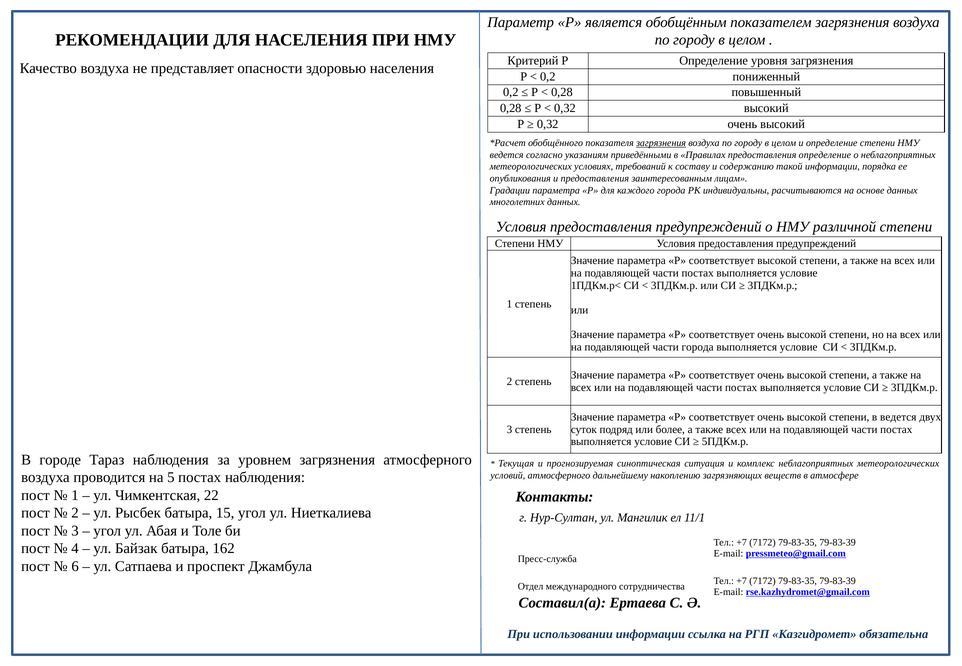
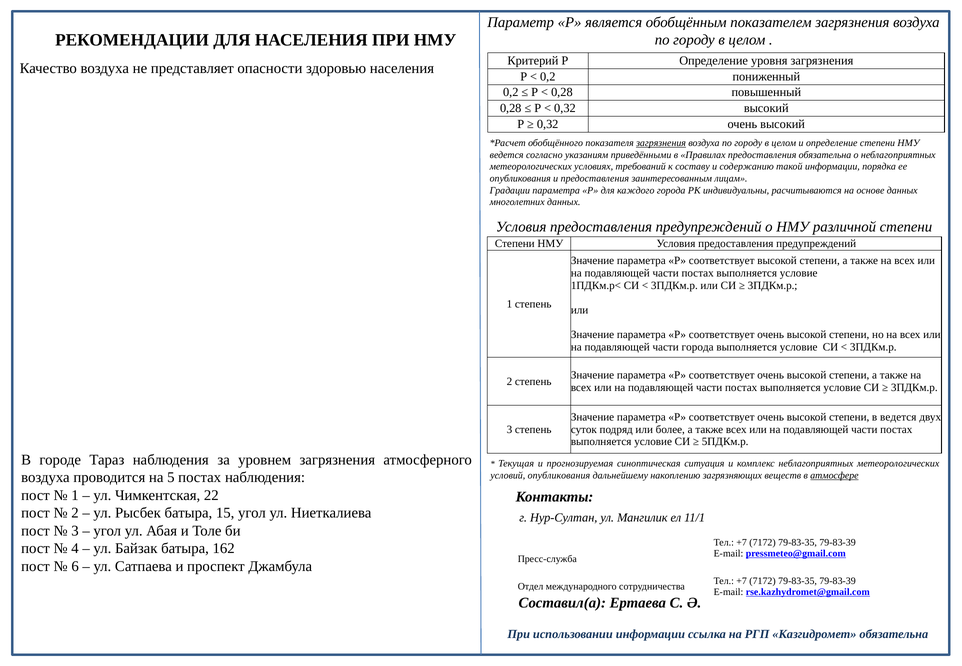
предоставления определение: определение -> обязательна (825, 155)
условий атмосферного: атмосферного -> опубликования (559, 475)
атмосфере underline: none -> present (834, 475)
